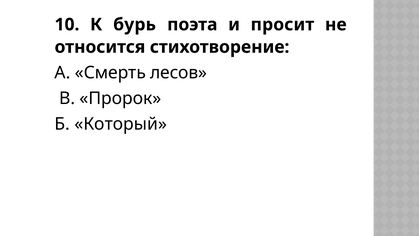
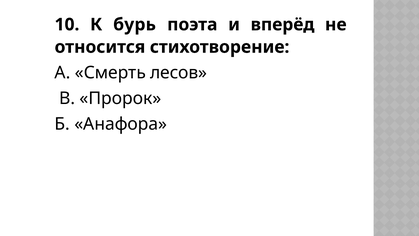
просит: просит -> вперёд (283, 25)
Который: Который -> Анафора (121, 124)
